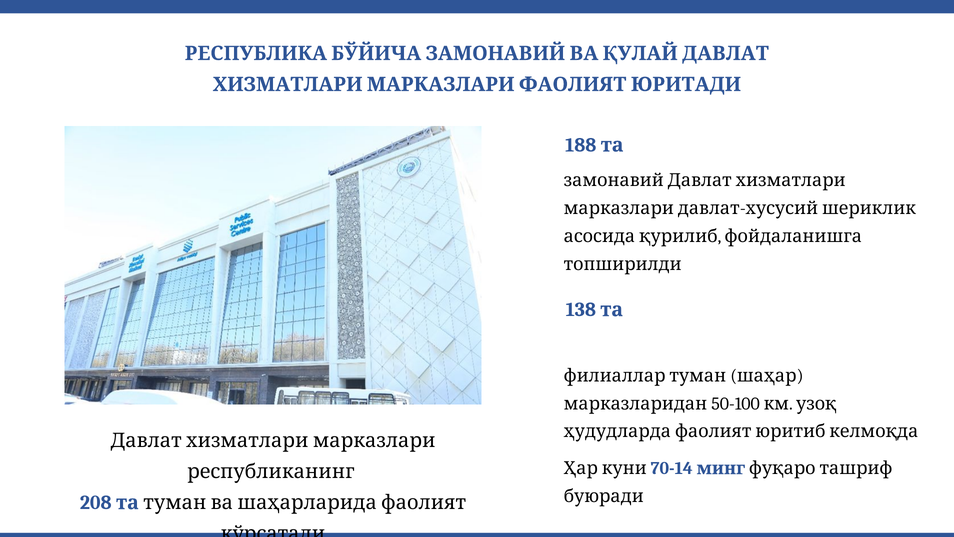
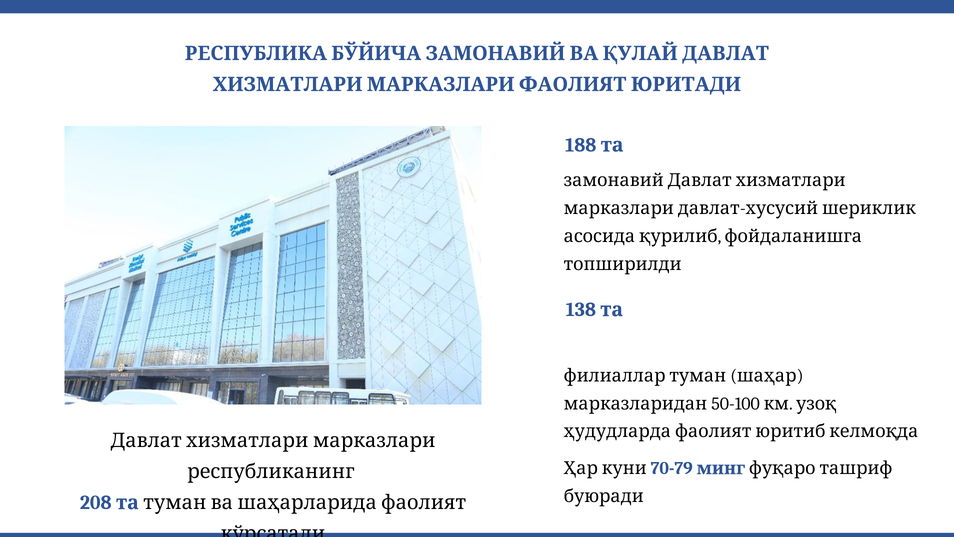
70-14: 70-14 -> 70-79 (672, 468)
